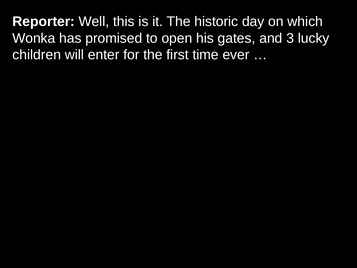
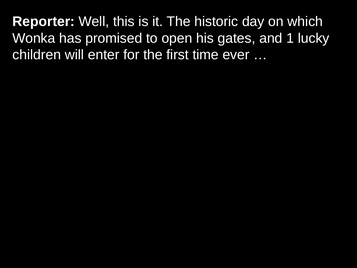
3: 3 -> 1 (290, 38)
